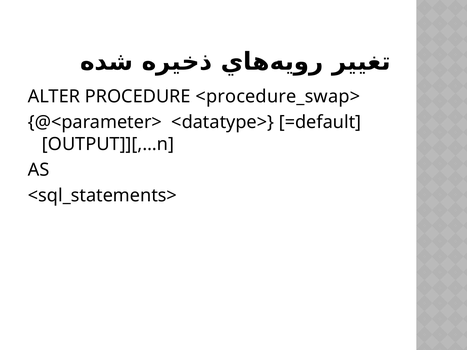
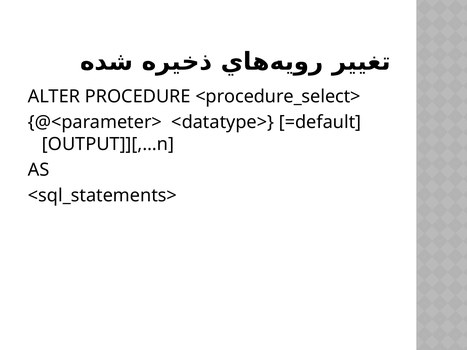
<procedure_swap>: <procedure_swap> -> <procedure_select> (278, 97)
